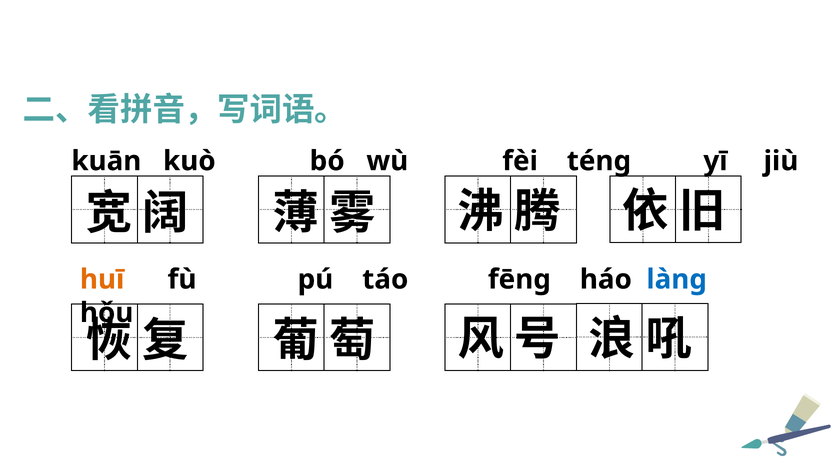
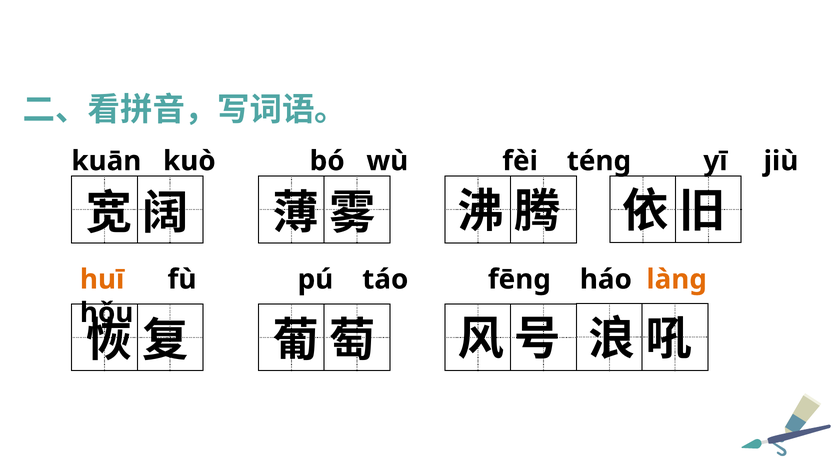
làng colour: blue -> orange (677, 280)
